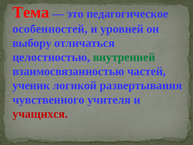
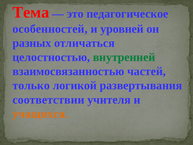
выбору: выбору -> разных (32, 43)
ученик: ученик -> только (31, 85)
чувственного: чувственного -> соответствии (48, 100)
учащихся colour: red -> orange (40, 114)
